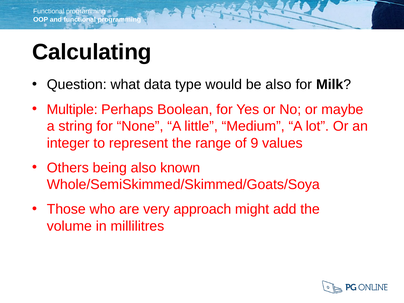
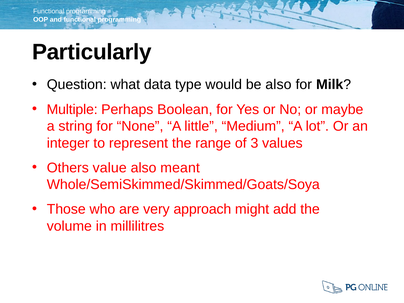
Calculating: Calculating -> Particularly (92, 52)
9: 9 -> 3 (254, 143)
being: being -> value (110, 168)
known: known -> meant (180, 168)
